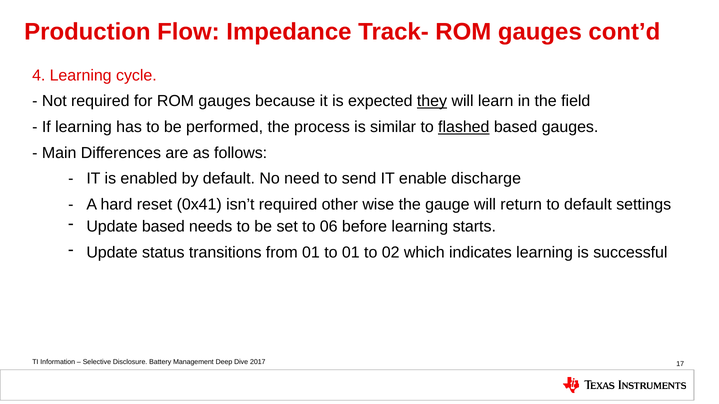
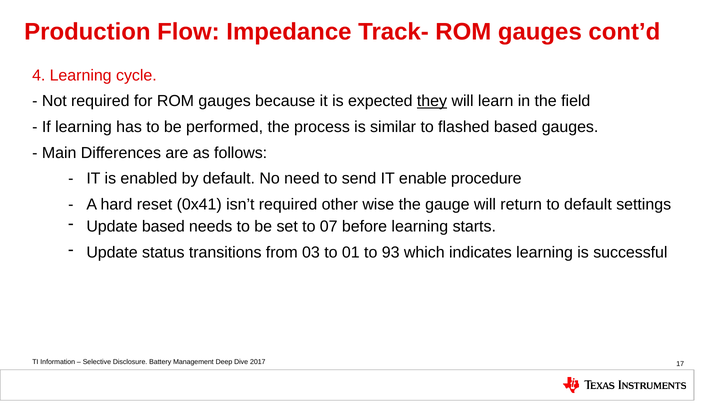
flashed underline: present -> none (464, 127)
discharge: discharge -> procedure (486, 179)
06: 06 -> 07 (329, 227)
from 01: 01 -> 03 (311, 253)
02: 02 -> 93 (391, 253)
